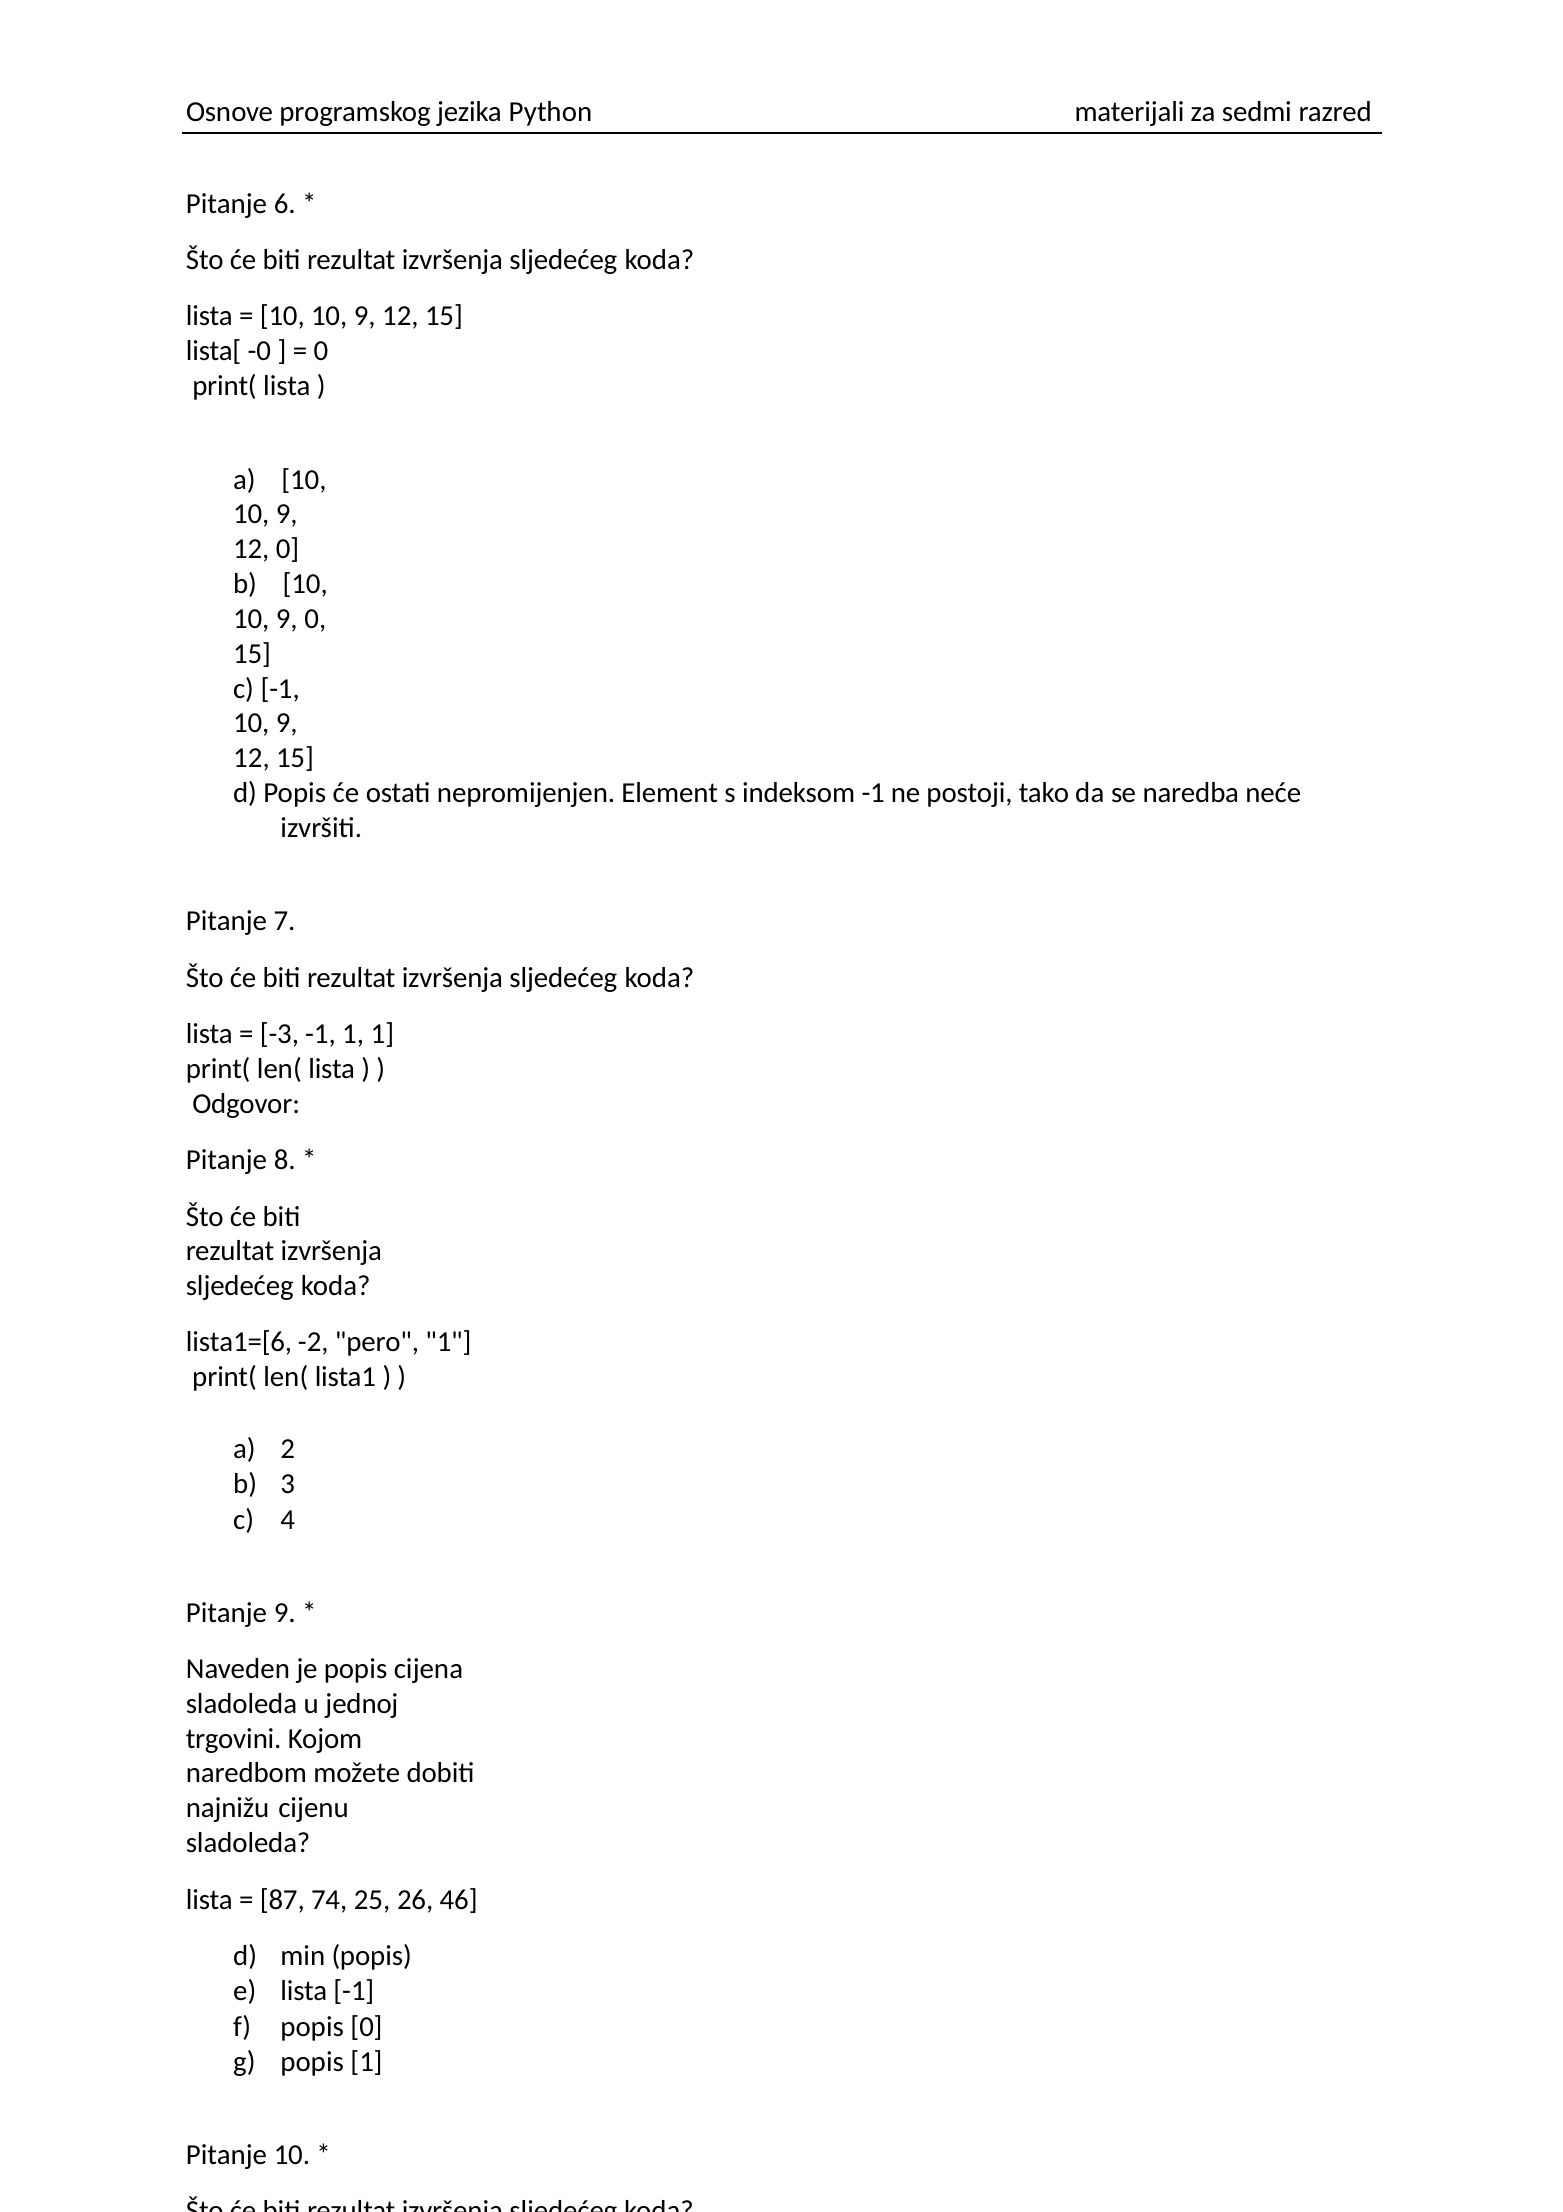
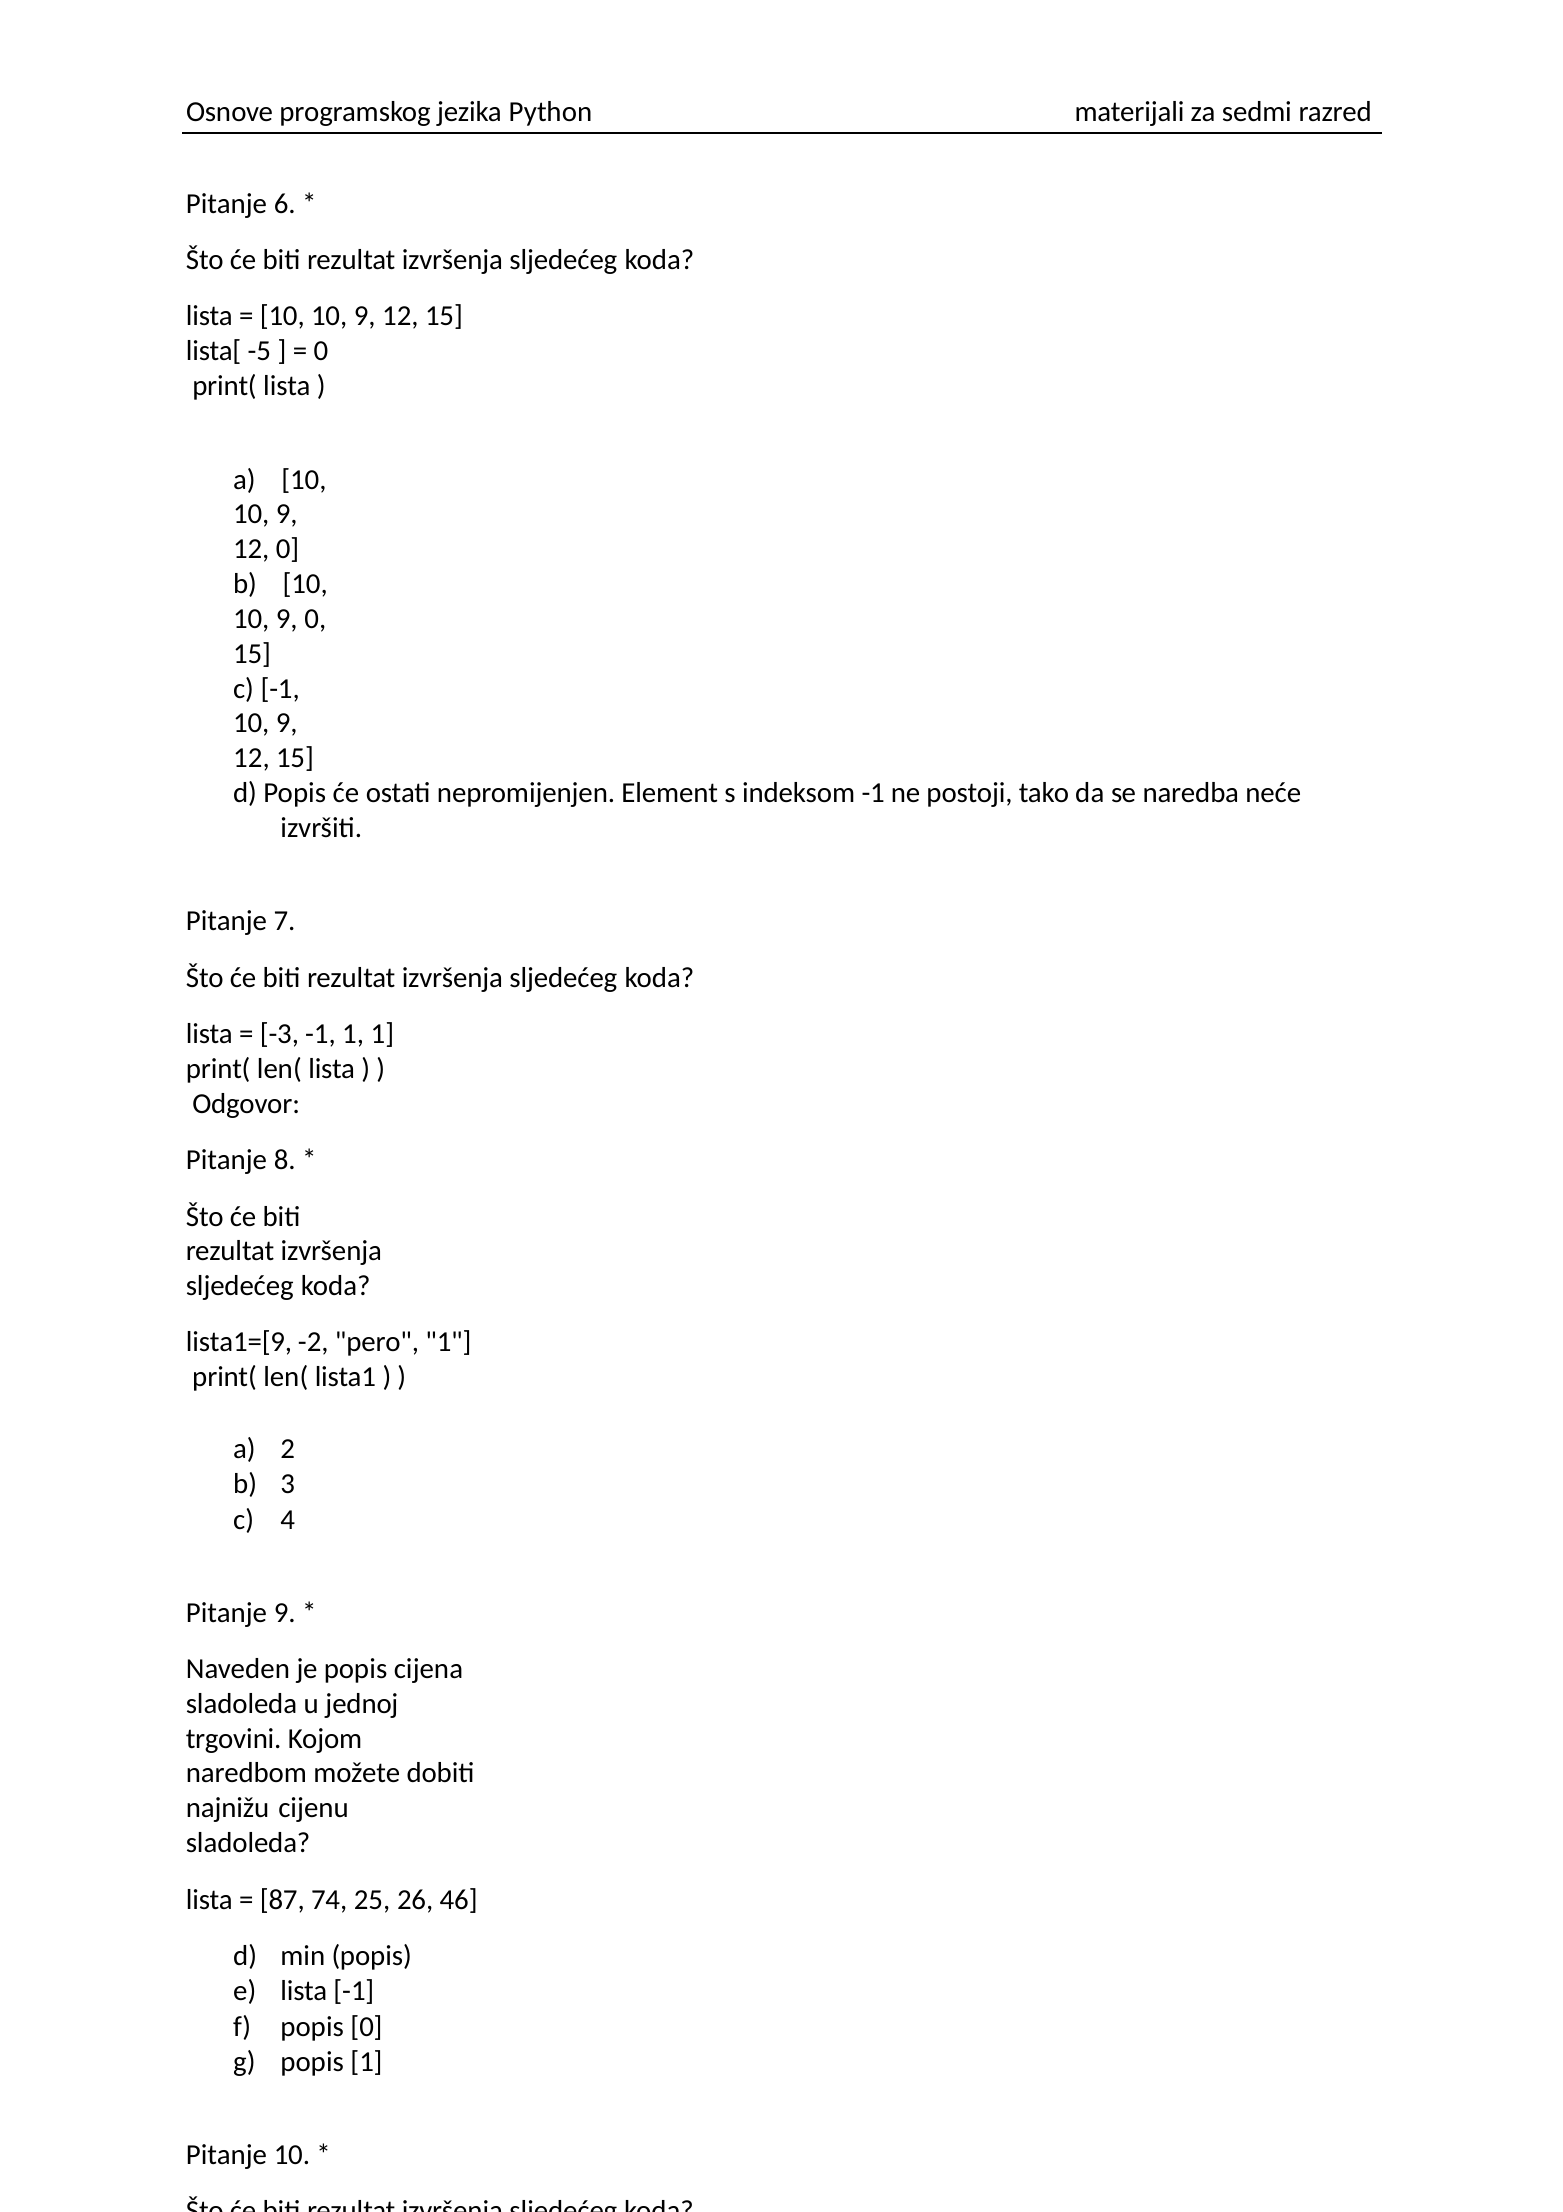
lista[ -0: -0 -> -5 (259, 351)
lista1=[6: lista1=[6 -> lista1=[9 (239, 1342)
